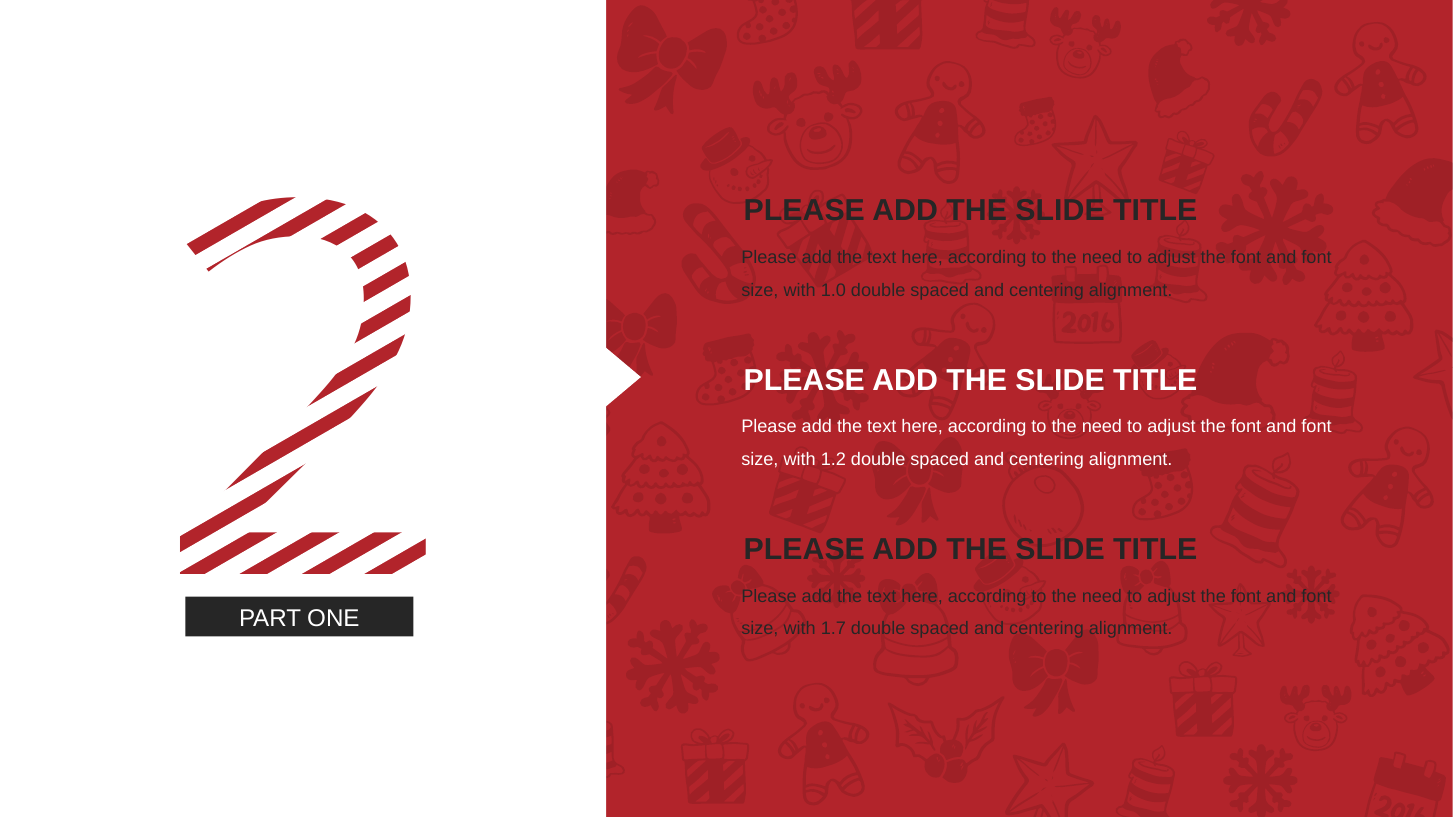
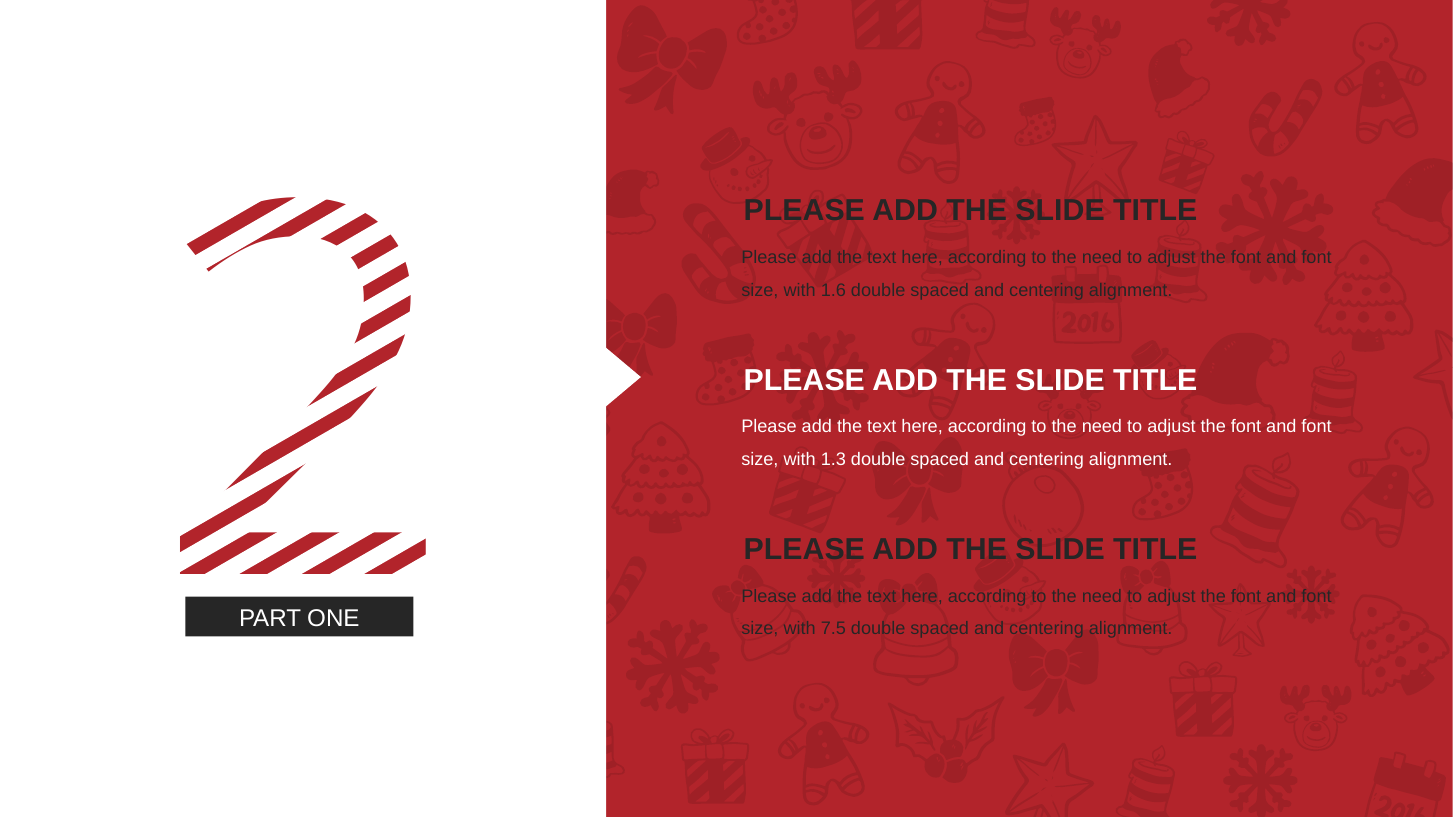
1.0: 1.0 -> 1.6 (833, 291)
1.2: 1.2 -> 1.3 (833, 460)
1.7: 1.7 -> 7.5 (833, 629)
